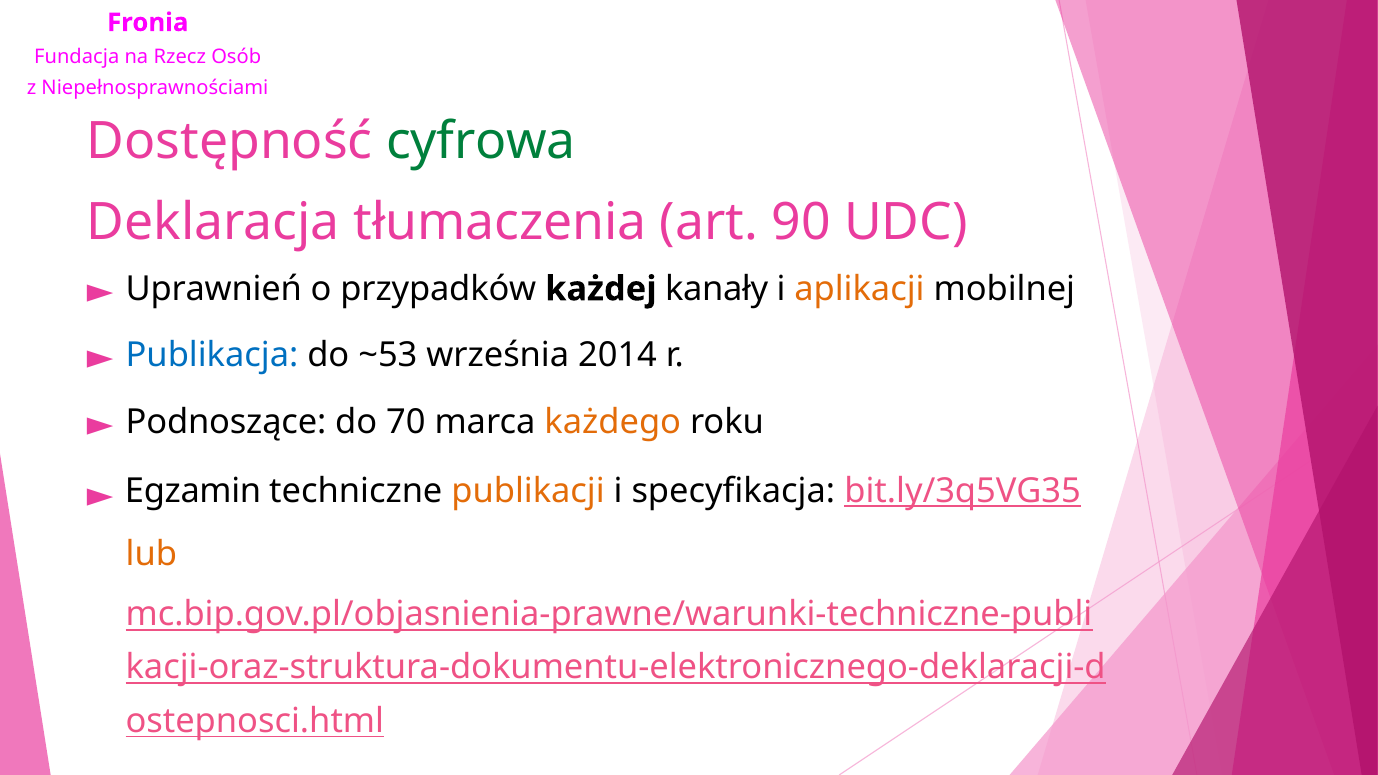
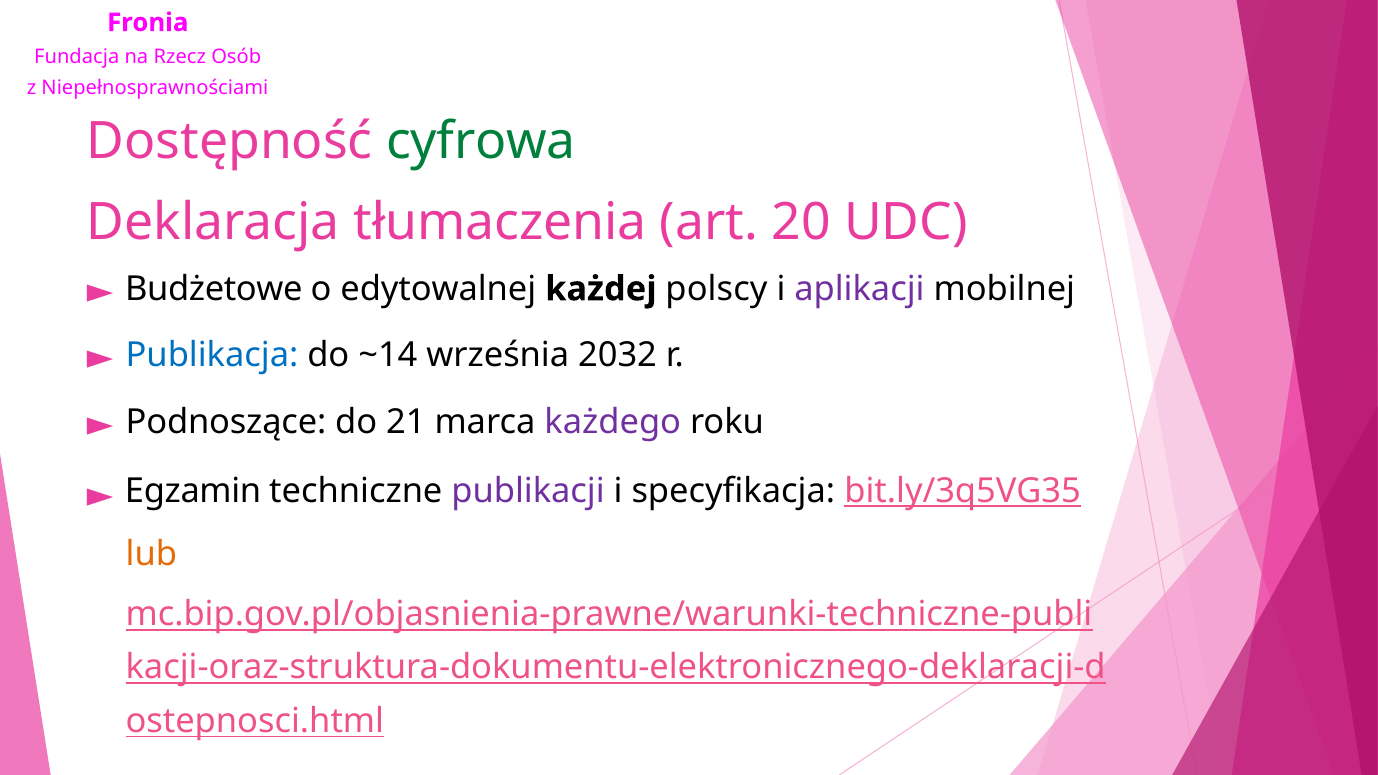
90: 90 -> 20 (801, 222)
Uprawnień: Uprawnień -> Budżetowe (214, 289)
przypadków: przypadków -> edytowalnej (438, 289)
kanały: kanały -> polscy (716, 289)
aplikacji colour: orange -> purple (859, 289)
~53: ~53 -> ~14 (388, 355)
2014: 2014 -> 2032 (618, 355)
70: 70 -> 21 (406, 422)
każdego colour: orange -> purple (613, 422)
publikacji colour: orange -> purple (528, 491)
